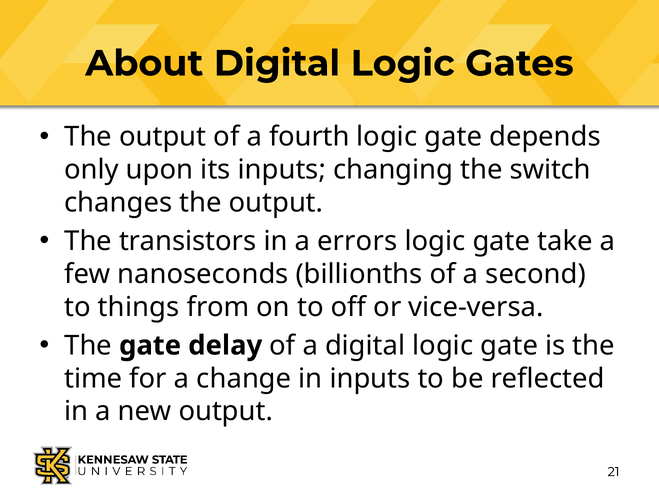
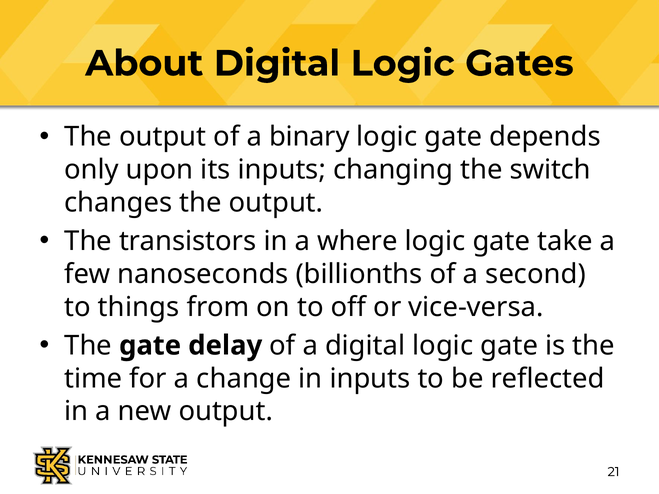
fourth: fourth -> binary (309, 137)
errors: errors -> where (357, 241)
